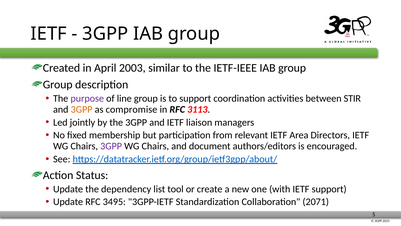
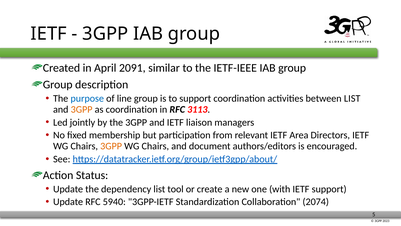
2003: 2003 -> 2091 (132, 68)
purpose colour: purple -> blue (87, 98)
between STIR: STIR -> LIST (352, 98)
as compromise: compromise -> coordination (132, 109)
3GPP colour: purple -> orange (111, 146)
3495: 3495 -> 5940 (114, 202)
2071: 2071 -> 2074 (316, 202)
